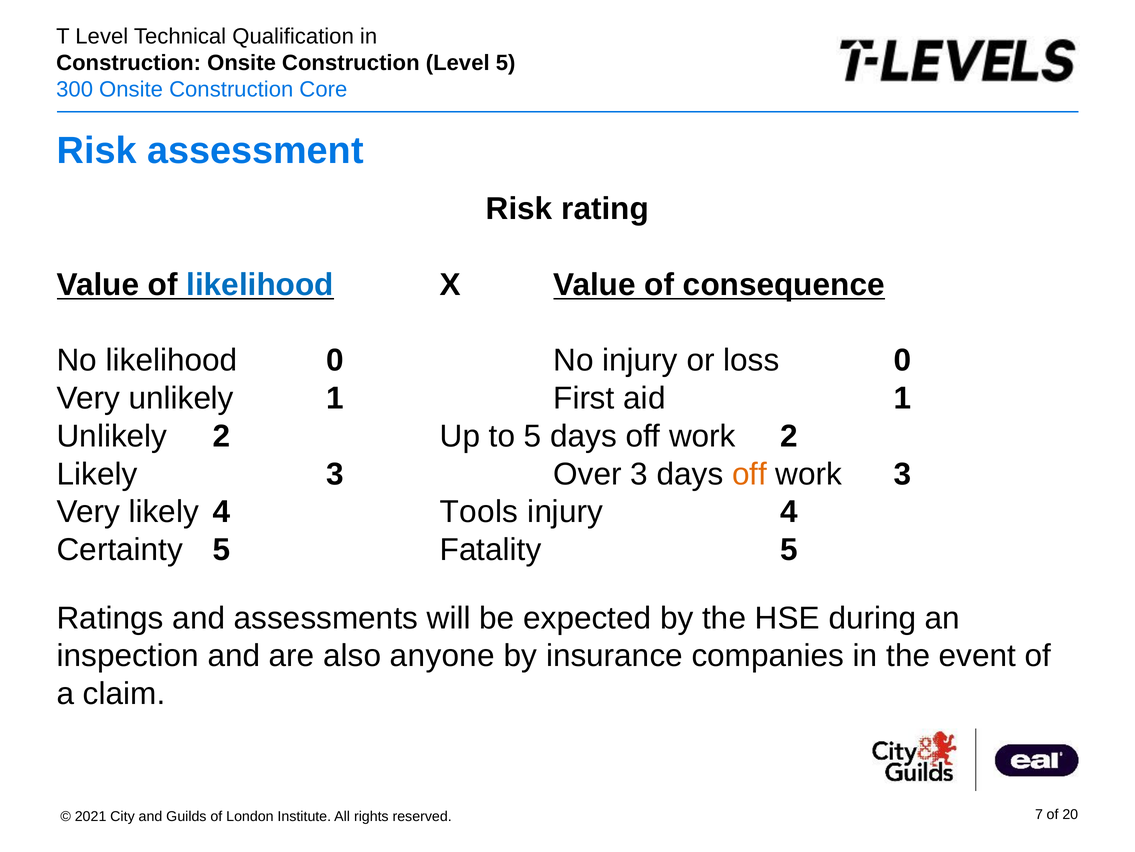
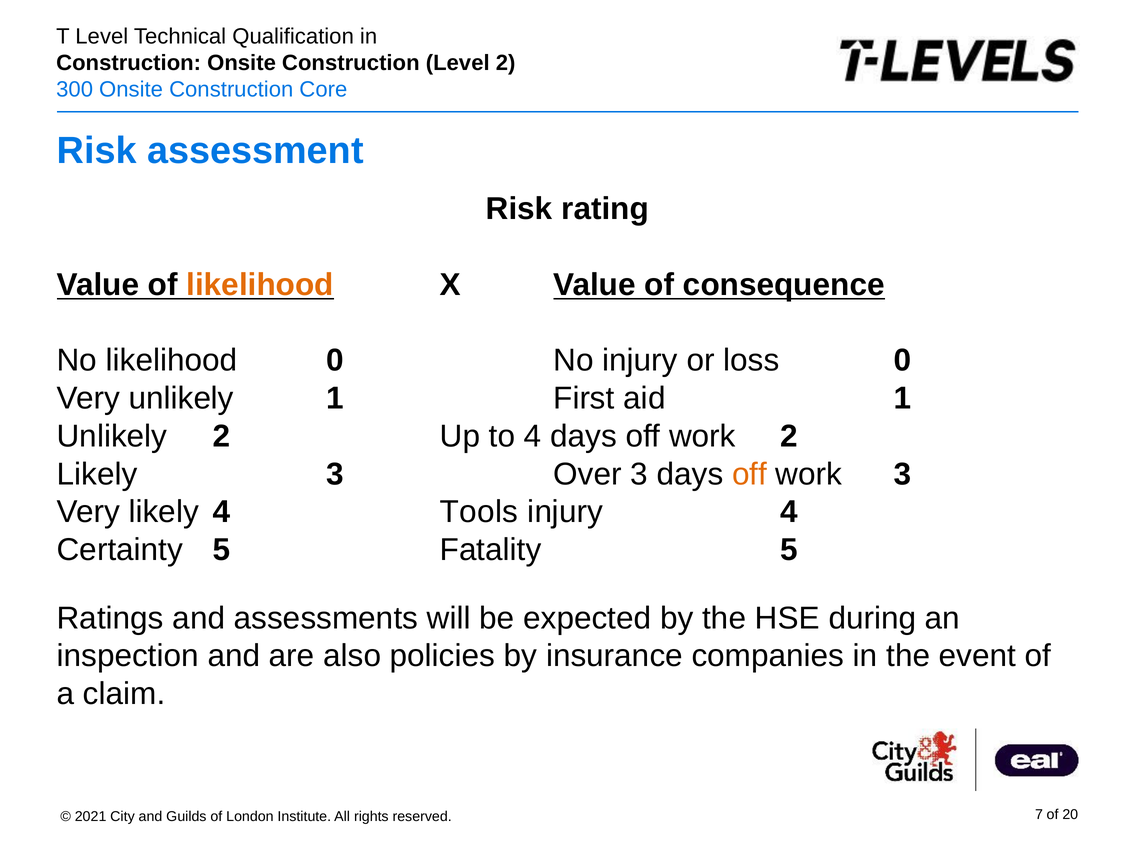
5: 5 -> 2 (506, 63)
likelihood colour: blue -> orange (260, 285)
to 5: 5 -> 4 (533, 436)
anyone: anyone -> policies (442, 655)
